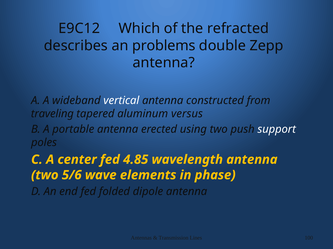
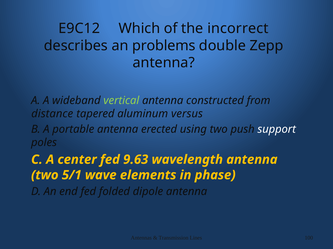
refracted: refracted -> incorrect (238, 28)
vertical colour: white -> light green (121, 101)
traveling: traveling -> distance (52, 114)
4.85: 4.85 -> 9.63 (136, 160)
5/6: 5/6 -> 5/1 (72, 176)
